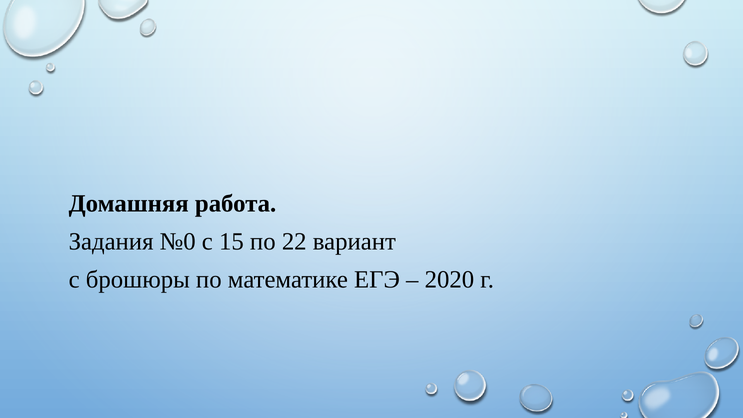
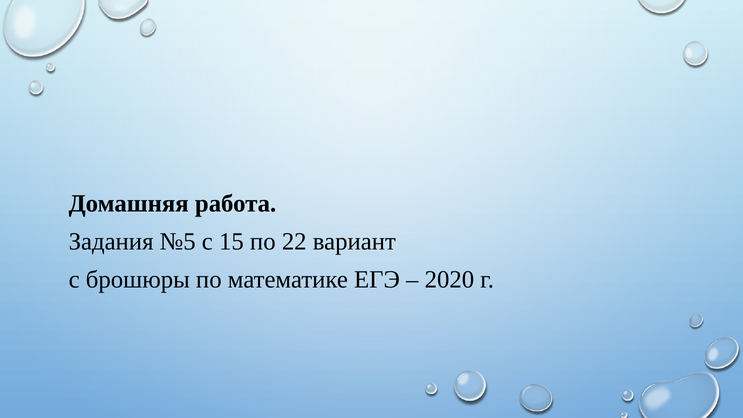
№0: №0 -> №5 (178, 241)
